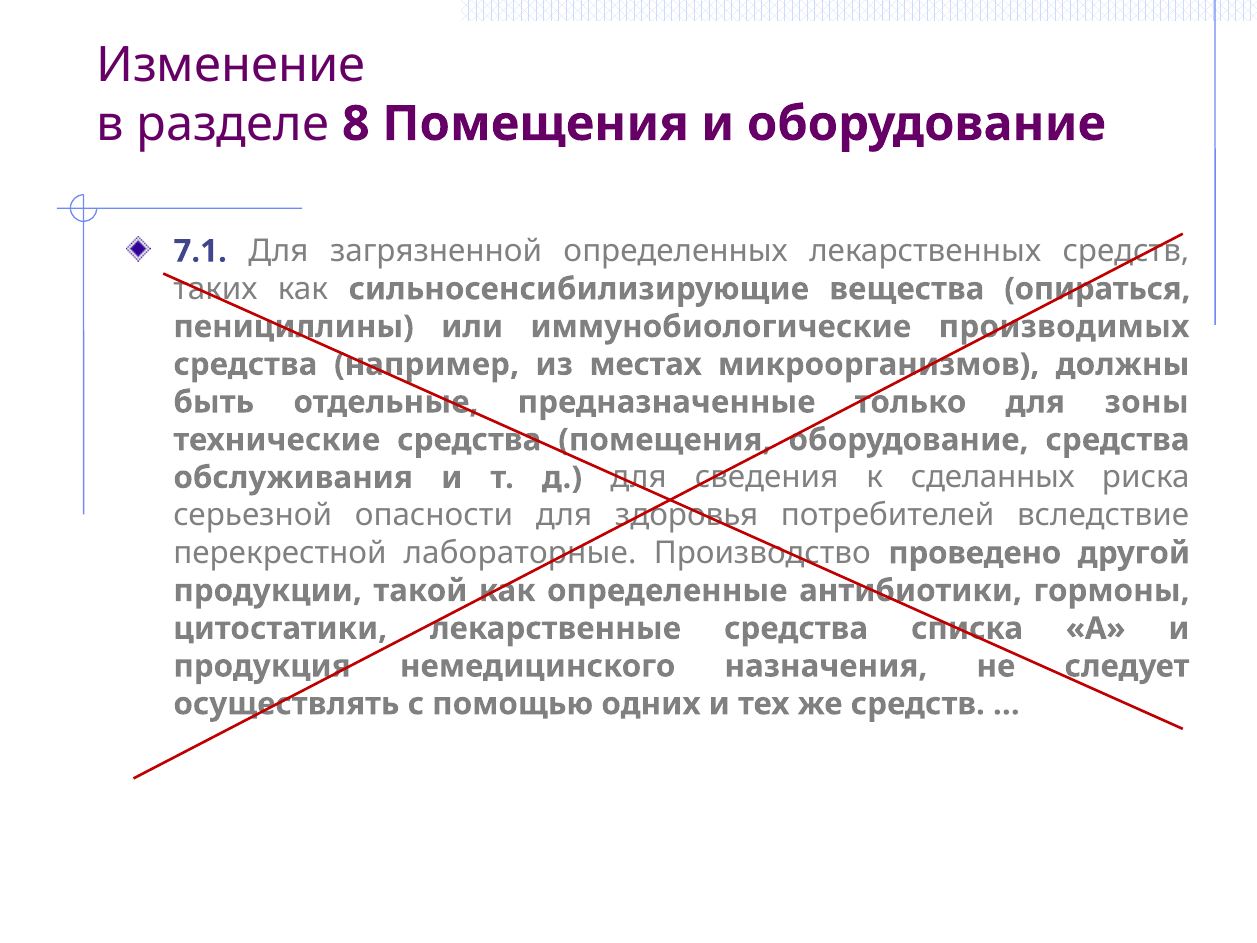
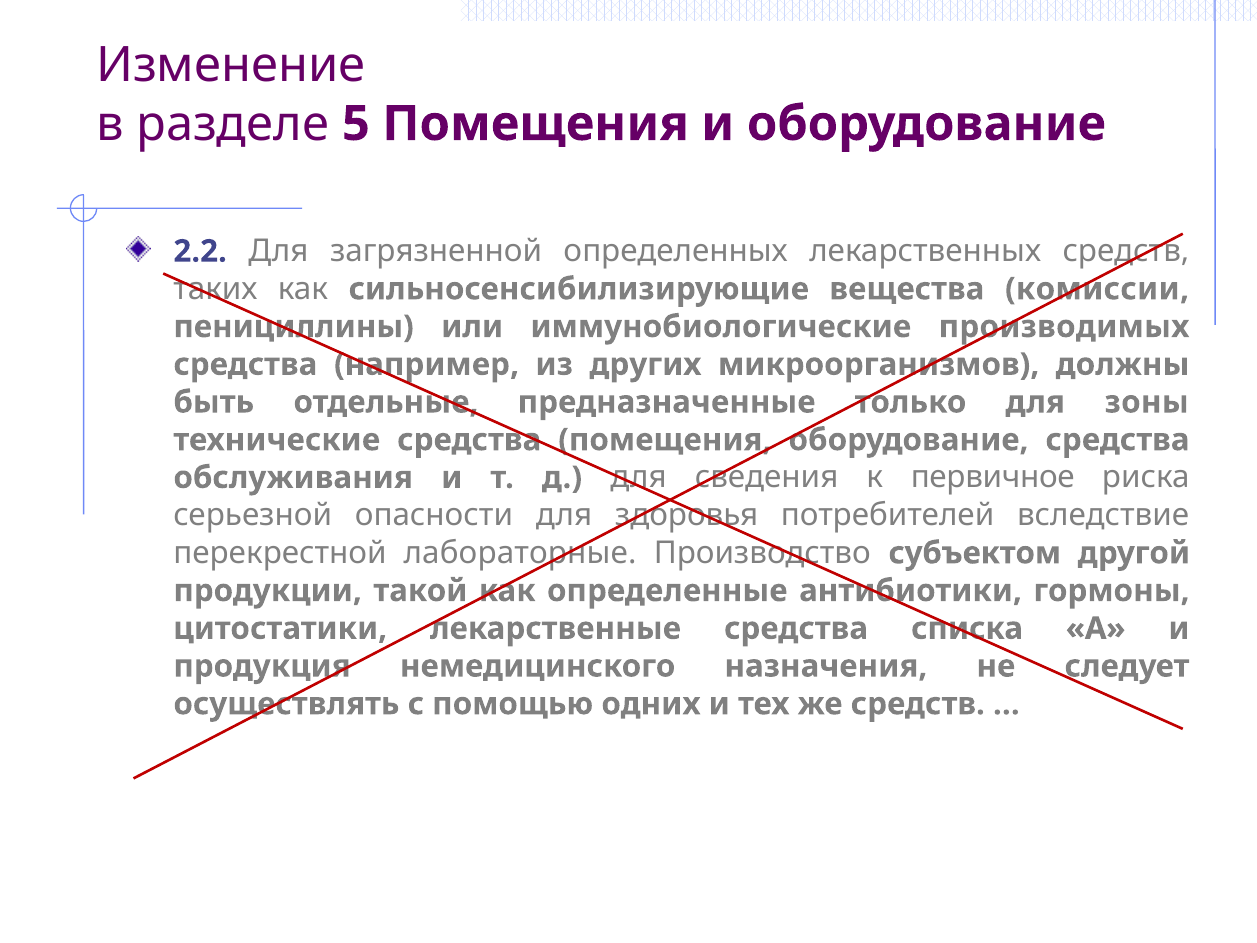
8: 8 -> 5 (356, 124)
7.1: 7.1 -> 2.2 (200, 251)
опираться: опираться -> комиссии (1097, 289)
местах: местах -> других (645, 364)
сделанных: сделанных -> первичное (993, 477)
проведено: проведено -> субъектом (975, 553)
